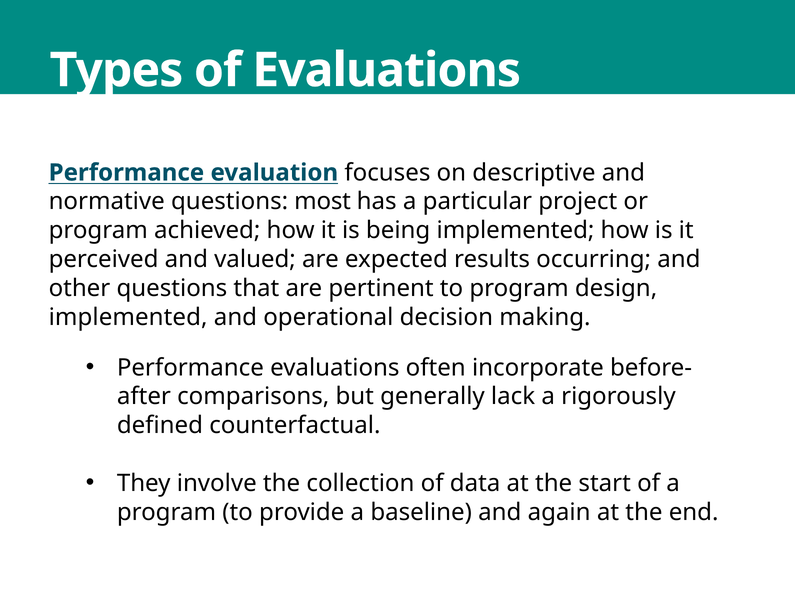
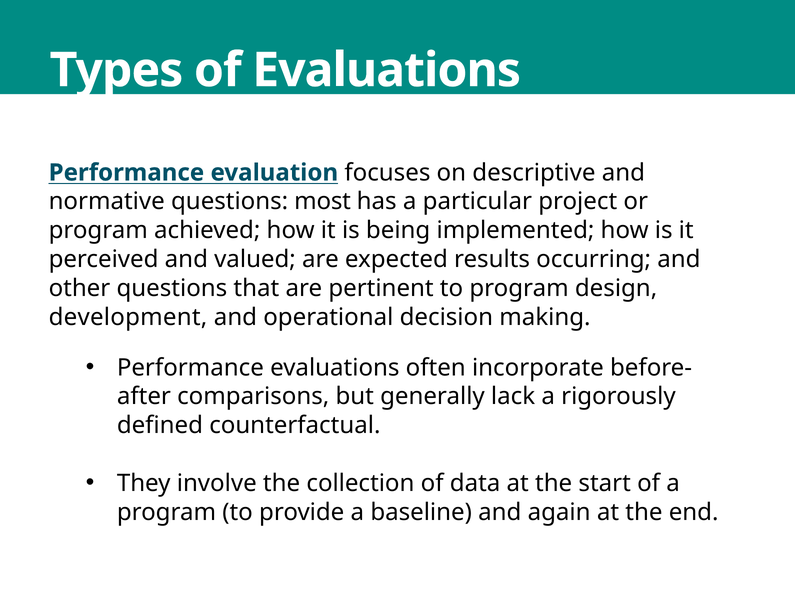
implemented: implemented -> development (128, 317)
